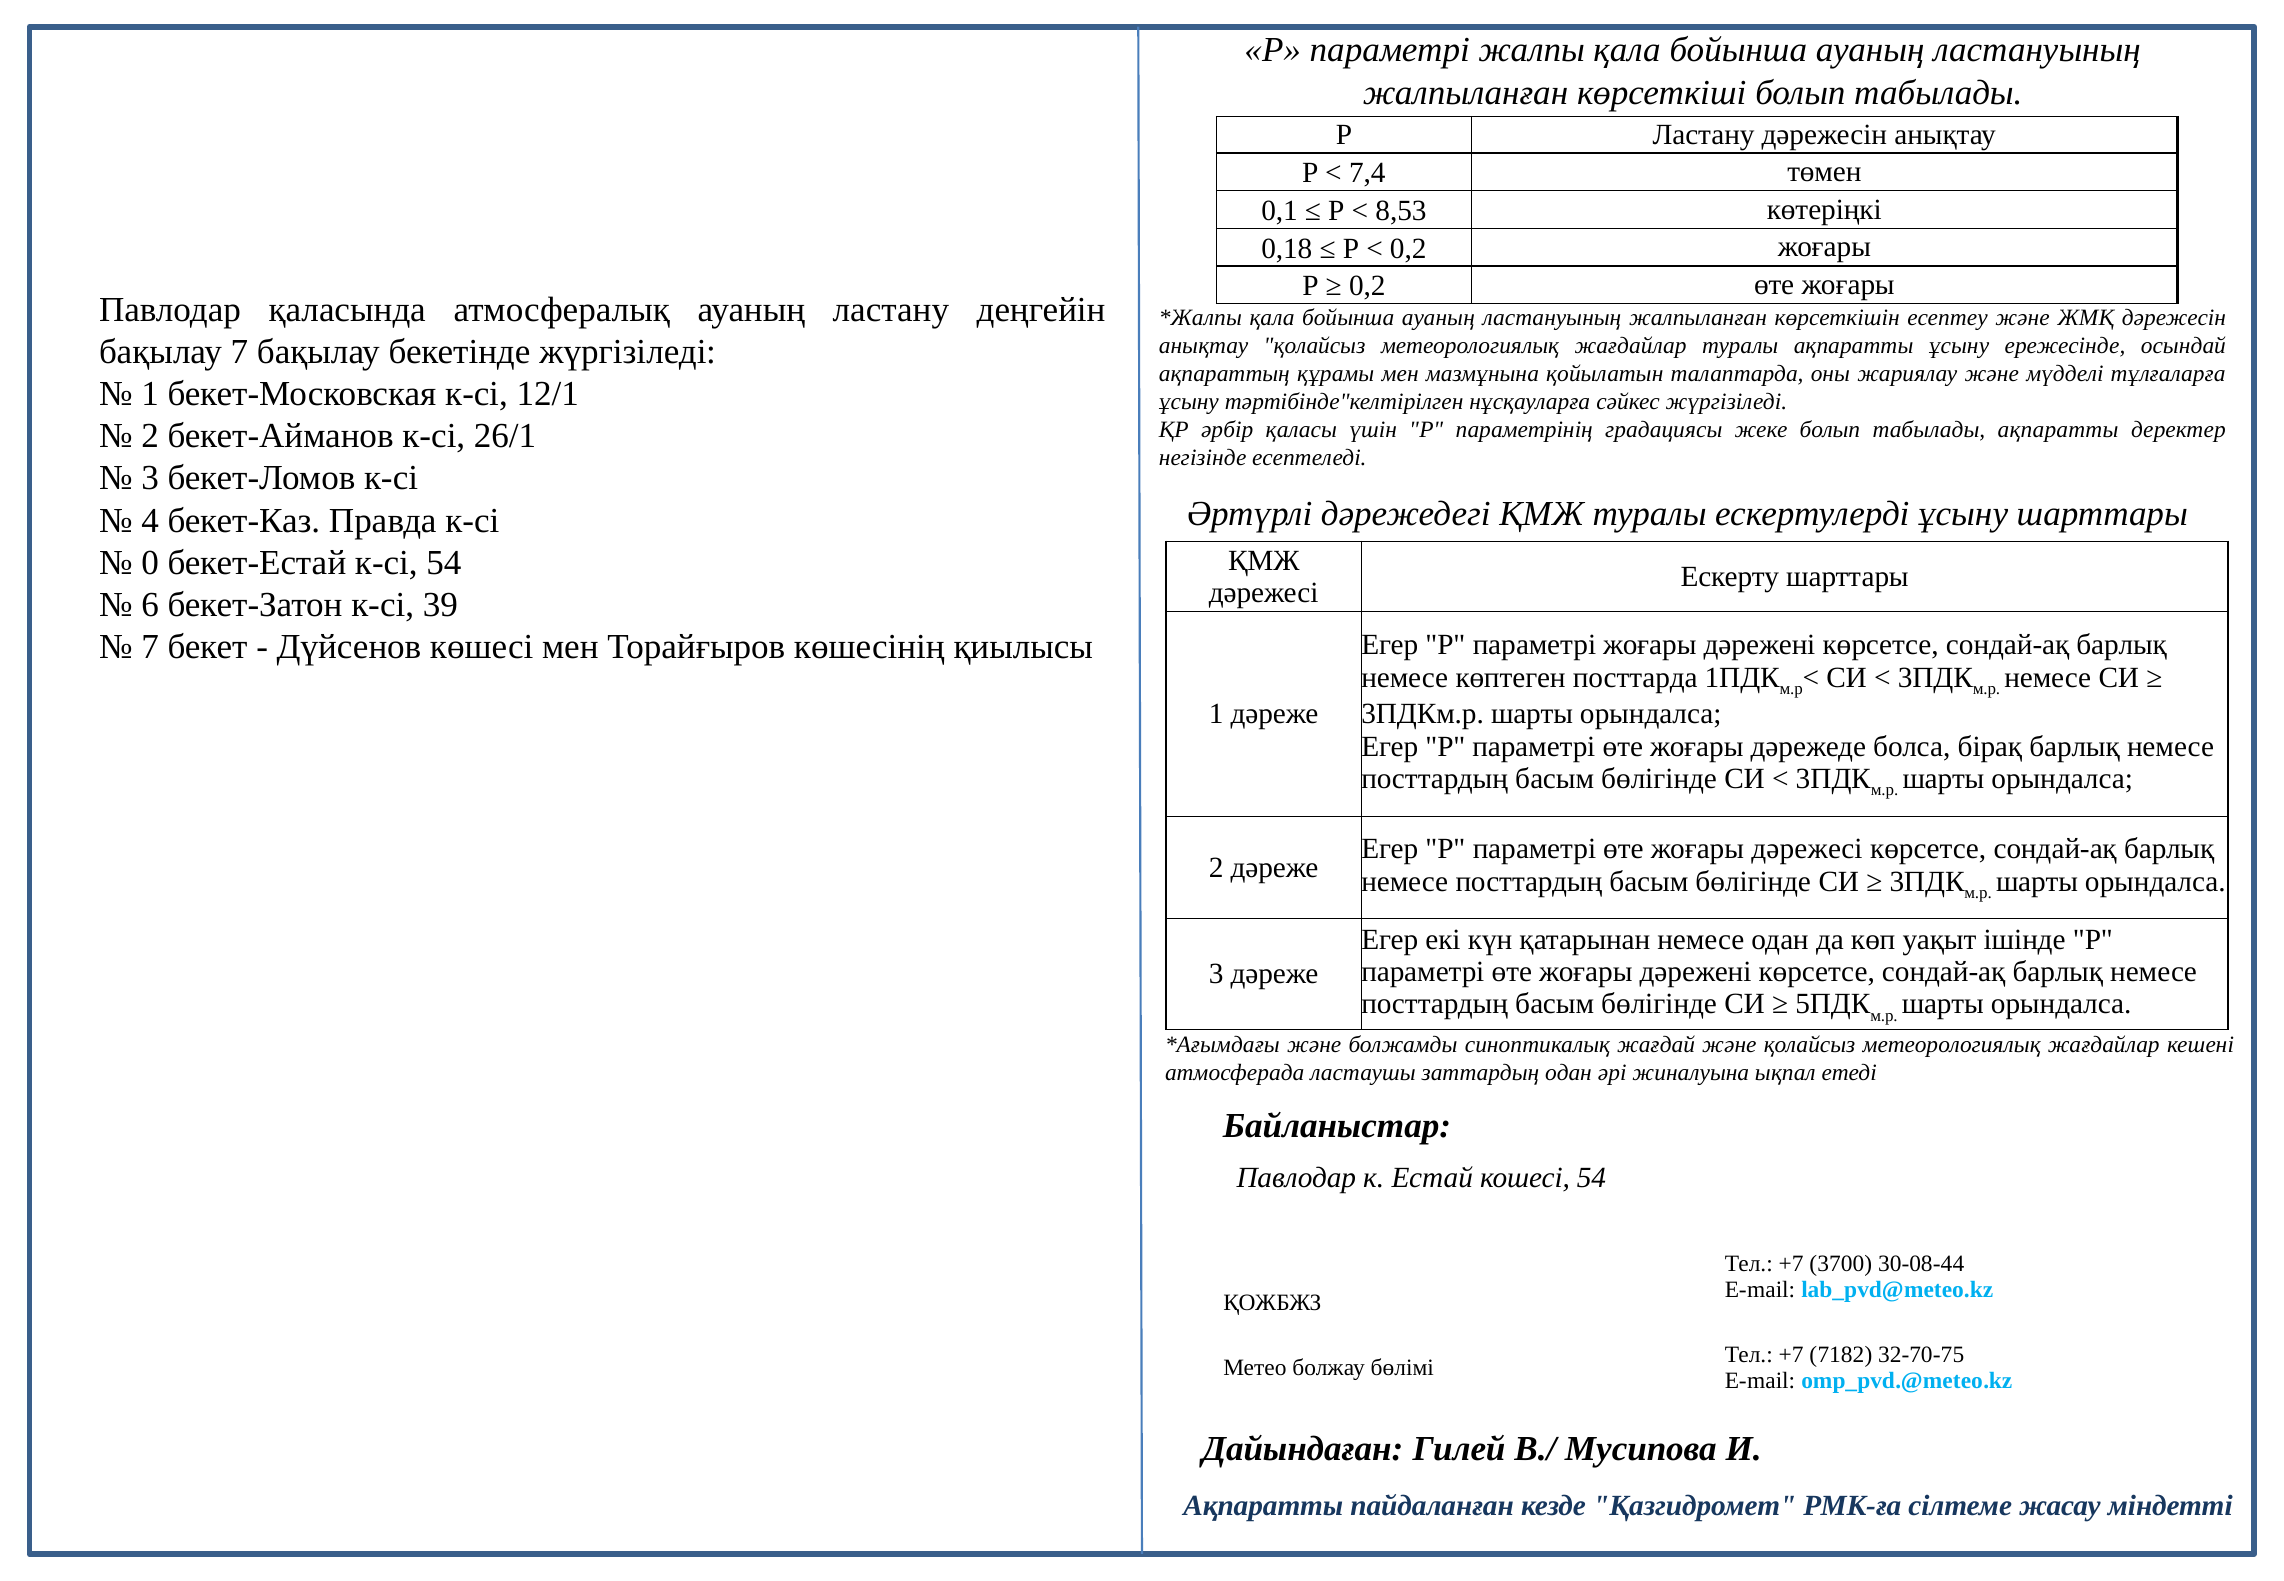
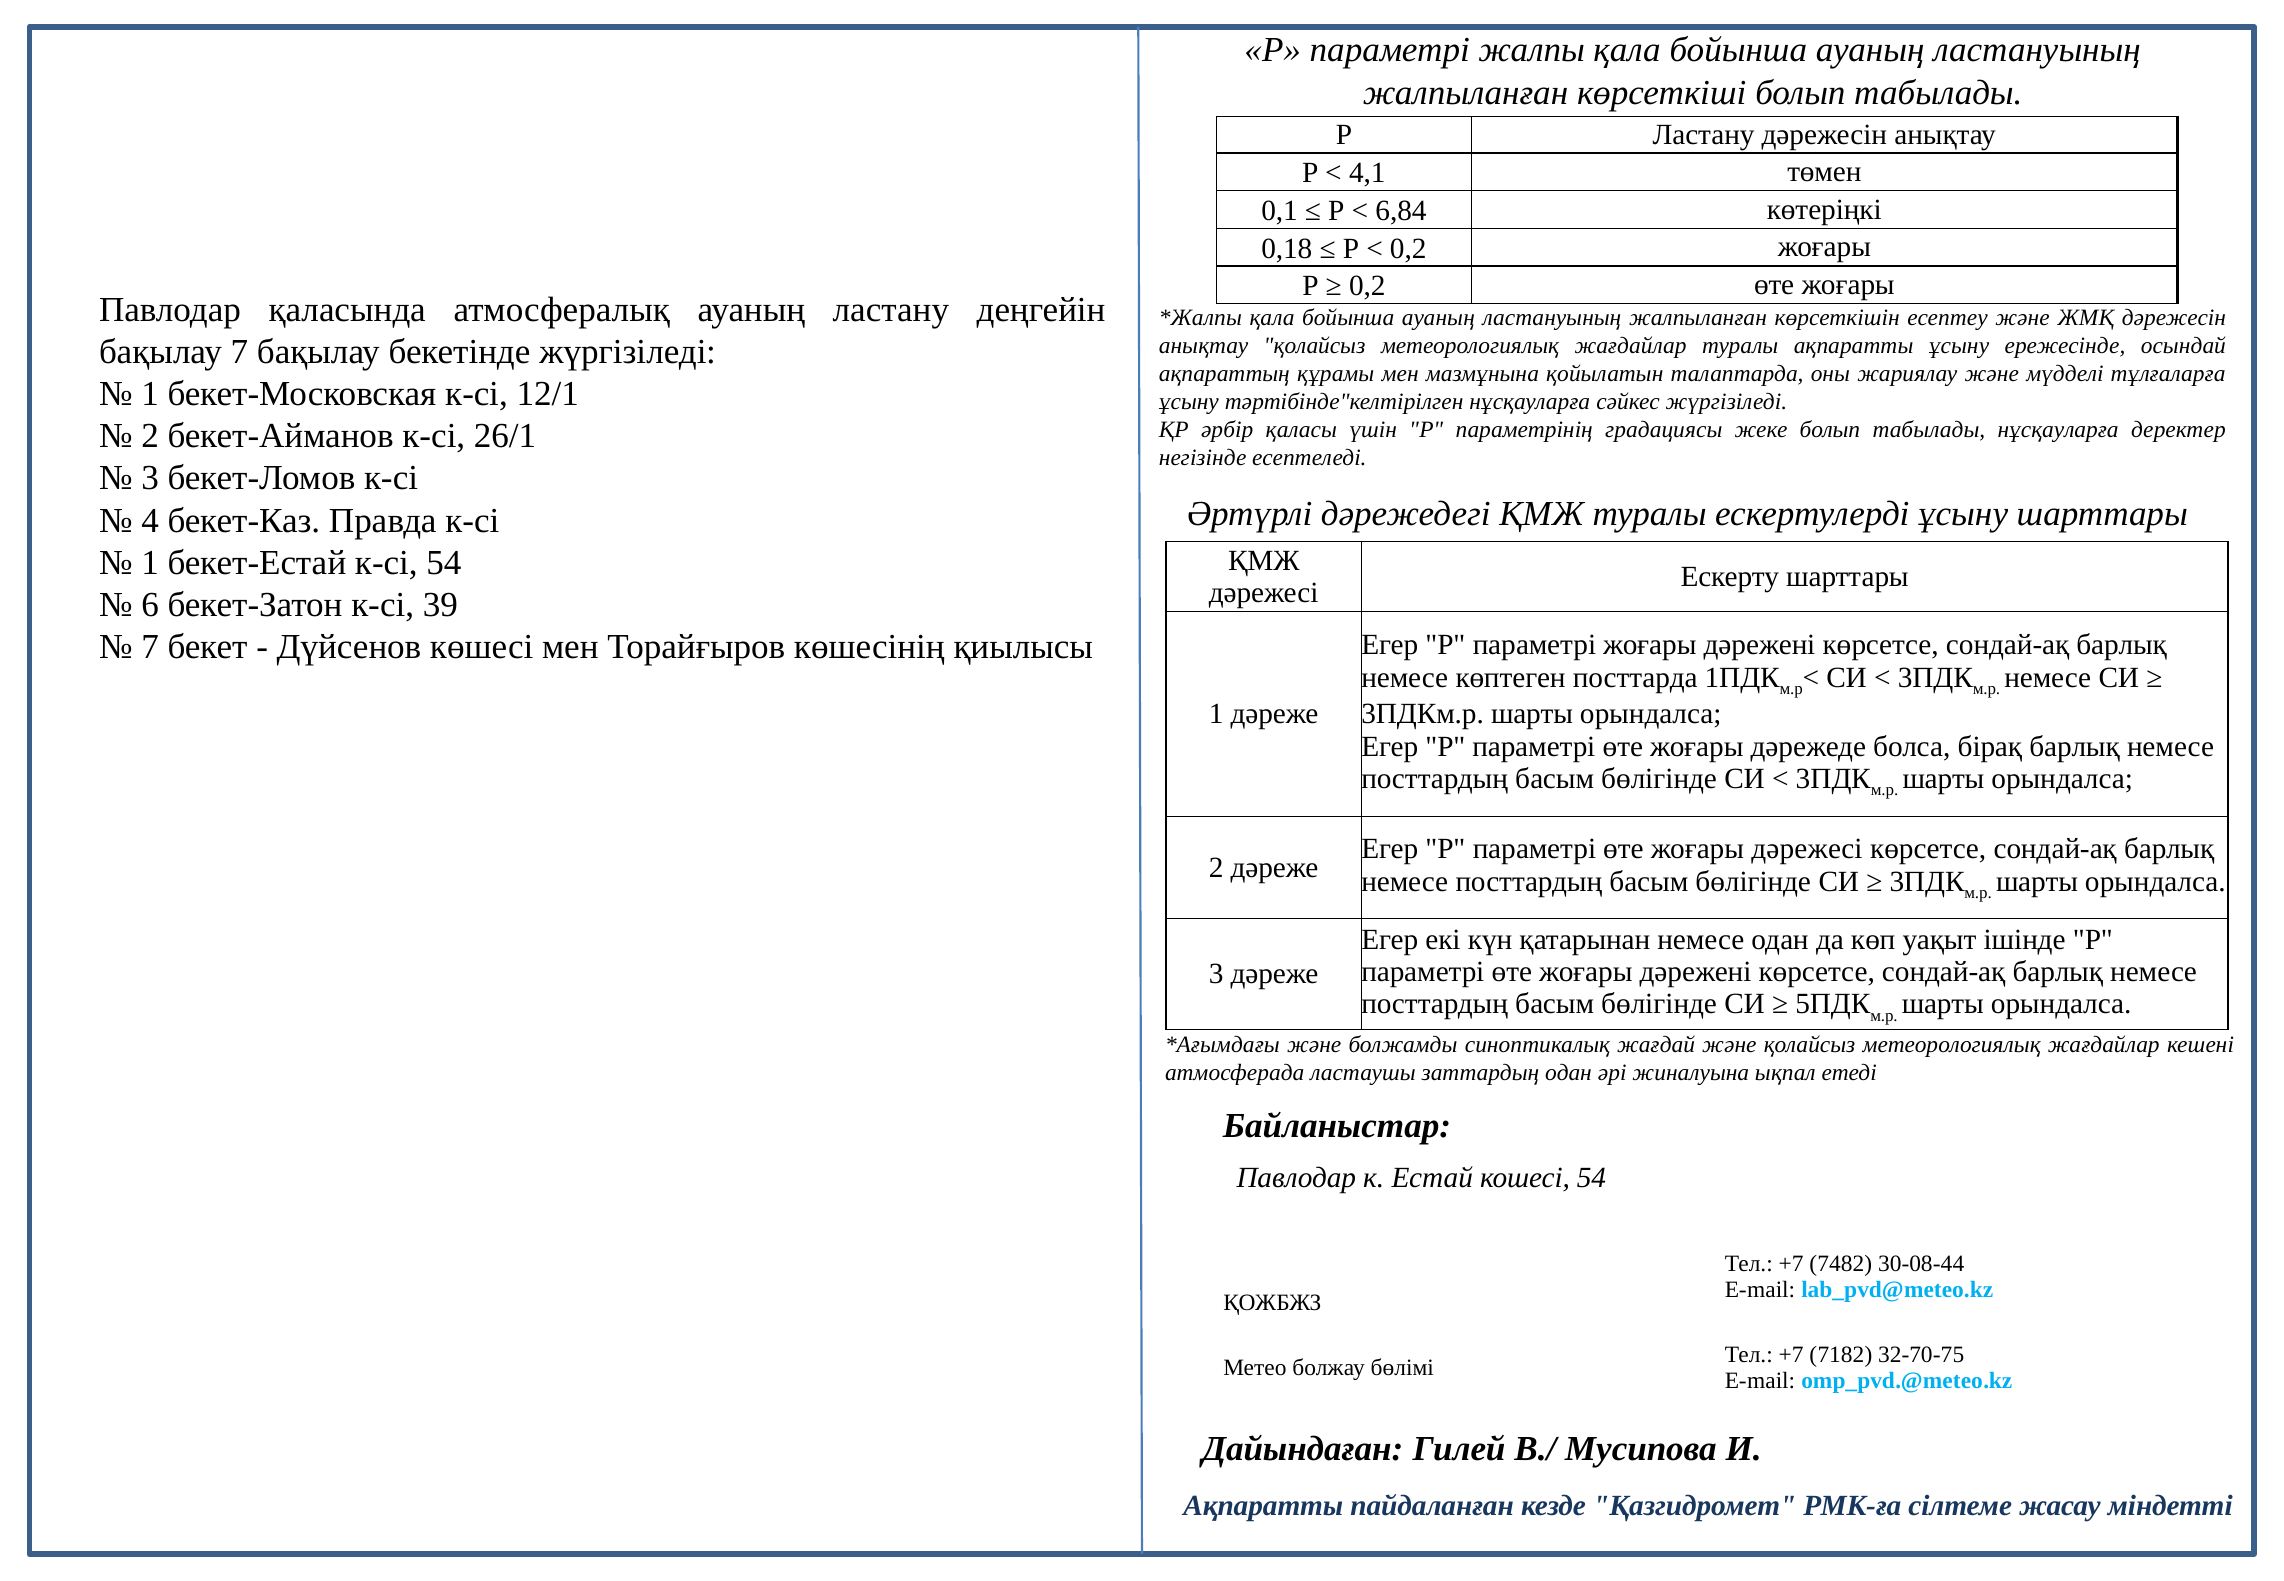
7,4: 7,4 -> 4,1 (1367, 173)
8,53: 8,53 -> 6,84 (1401, 211)
табылады ақпаратты: ақпаратты -> нұсқауларға (2058, 430)
0: 0 -> 1 (150, 563)
3700: 3700 -> 7482 (1841, 1264)
